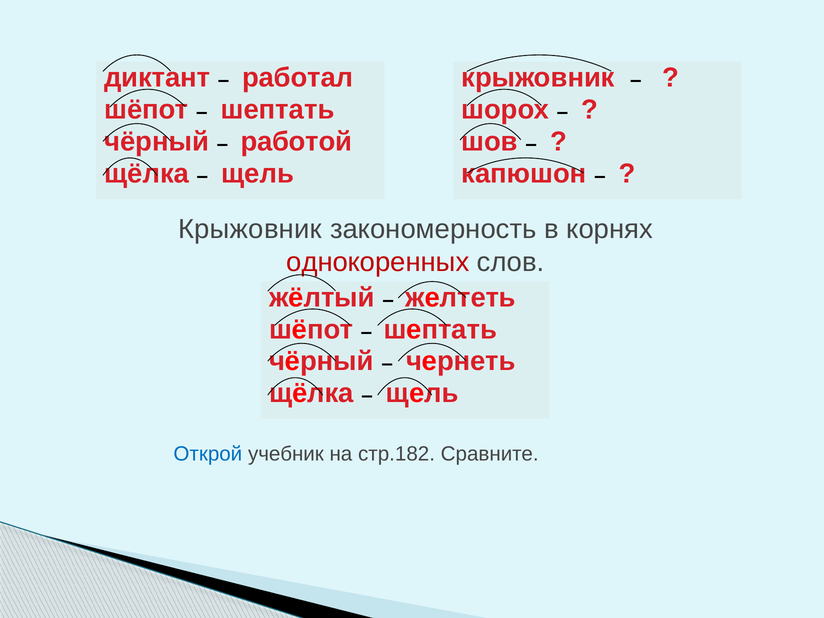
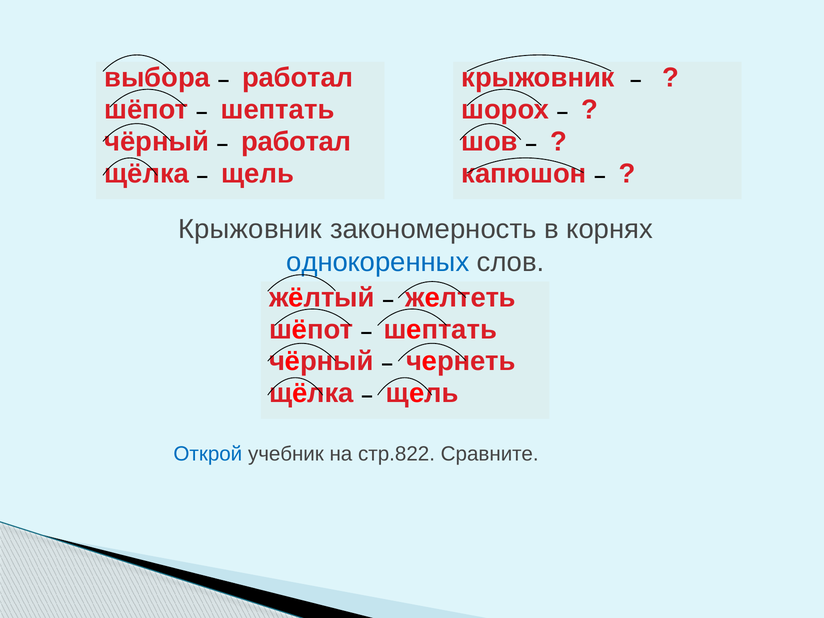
диктант: диктант -> выбора (157, 78)
работой: работой -> работал (296, 142)
однокоренных colour: red -> blue (378, 262)
стр.182: стр.182 -> стр.822 (397, 454)
